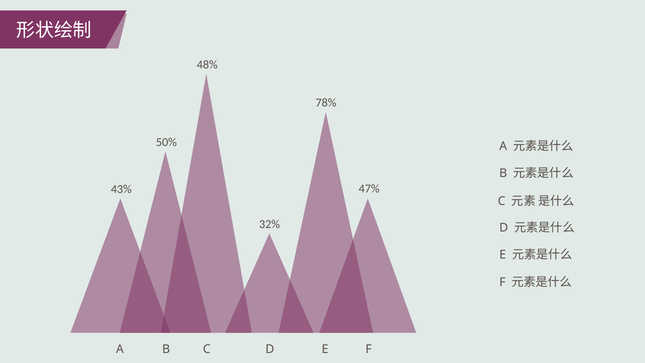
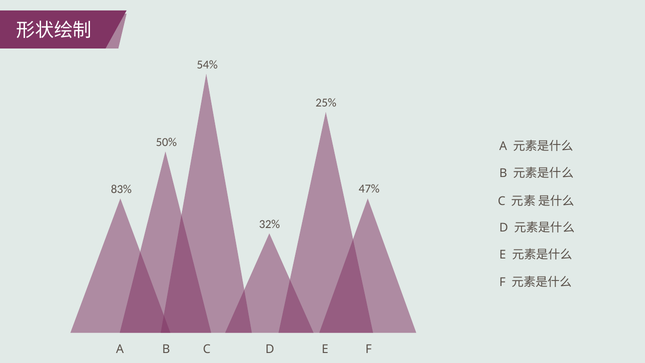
48%: 48% -> 54% (207, 65)
78%: 78% -> 25% (326, 103)
43%: 43% -> 83% (121, 189)
